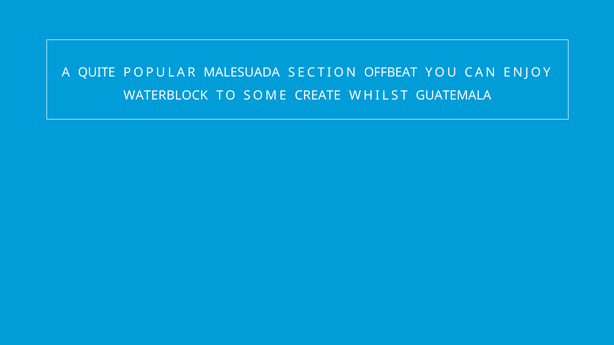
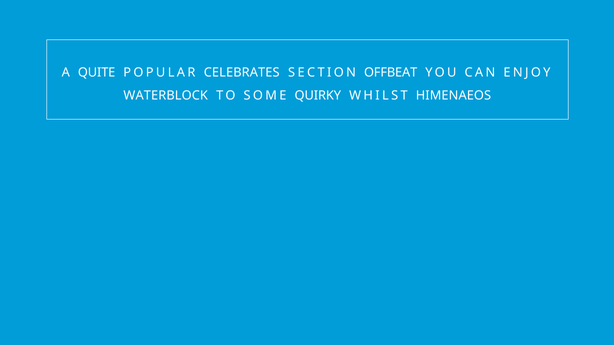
MALESUADA: MALESUADA -> CELEBRATES (242, 73)
CREATE: CREATE -> QUIRKY (318, 96)
GUATEMALA: GUATEMALA -> HIMENAEOS (453, 96)
